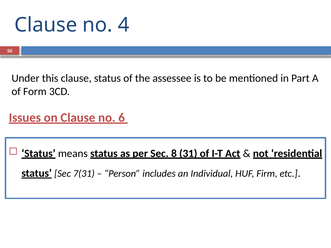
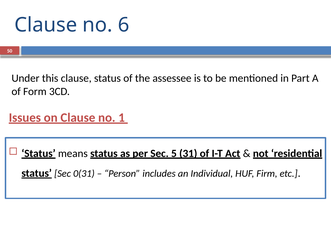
4: 4 -> 6 (124, 25)
6: 6 -> 1 (122, 118)
8: 8 -> 5 (174, 154)
7(31: 7(31 -> 0(31 (84, 174)
